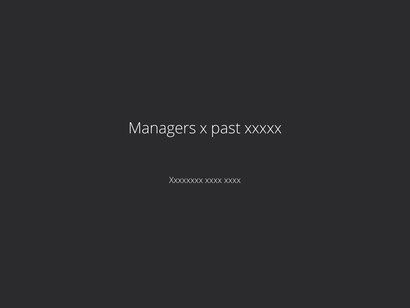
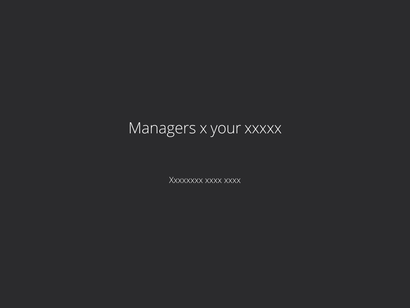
past: past -> your (226, 128)
